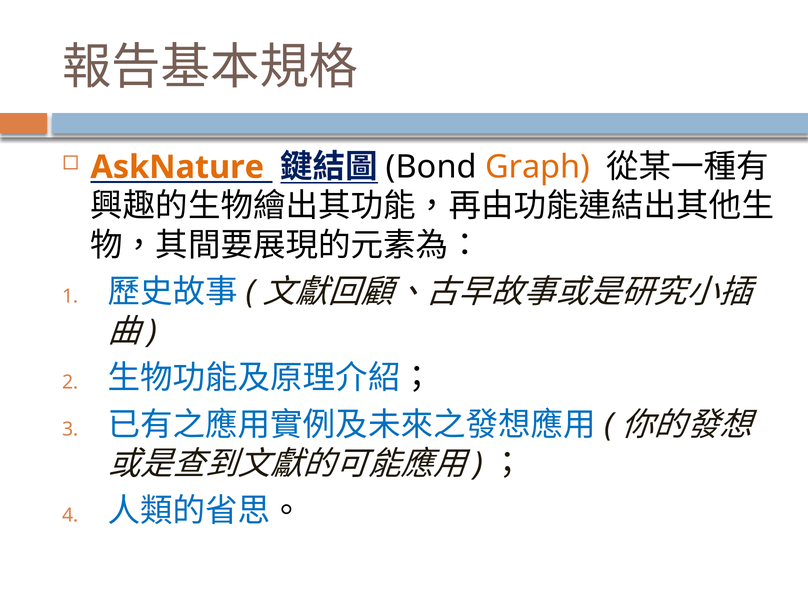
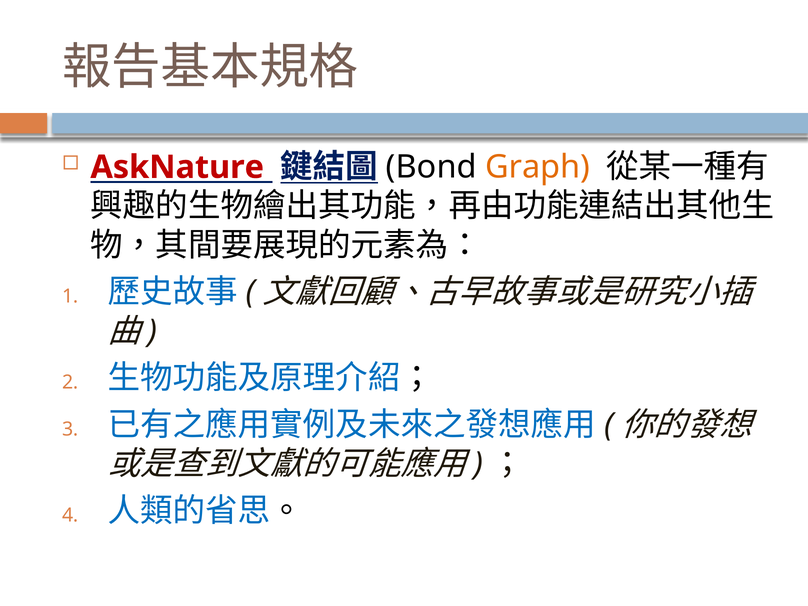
AskNature colour: orange -> red (177, 167)
